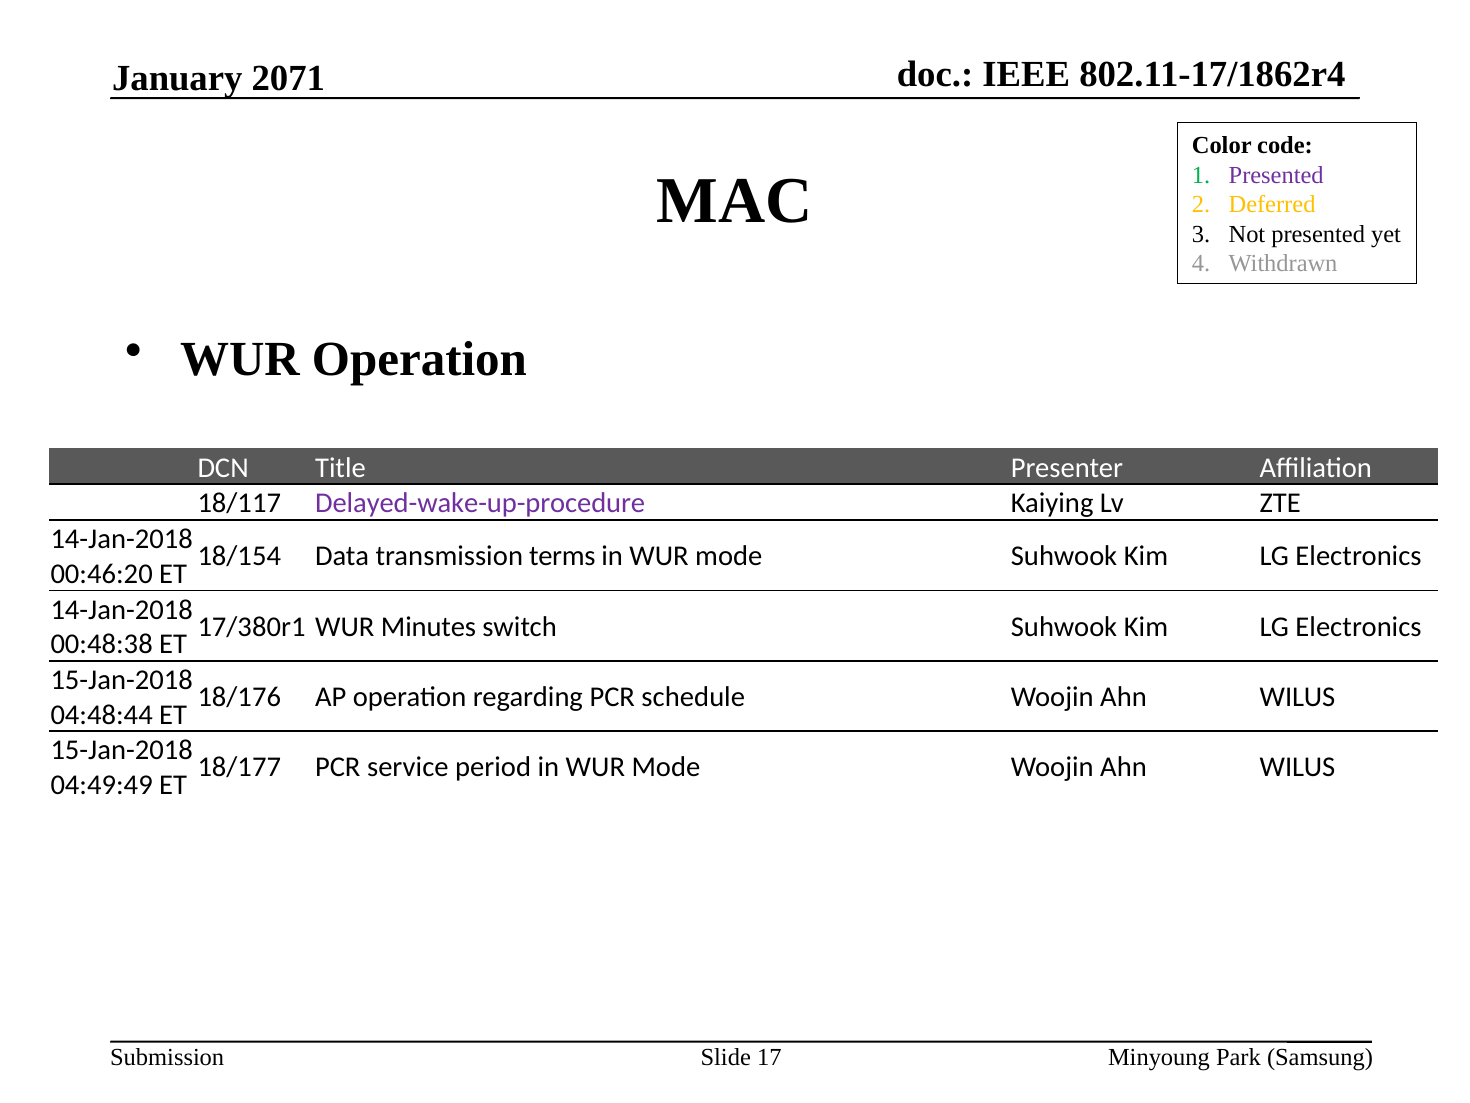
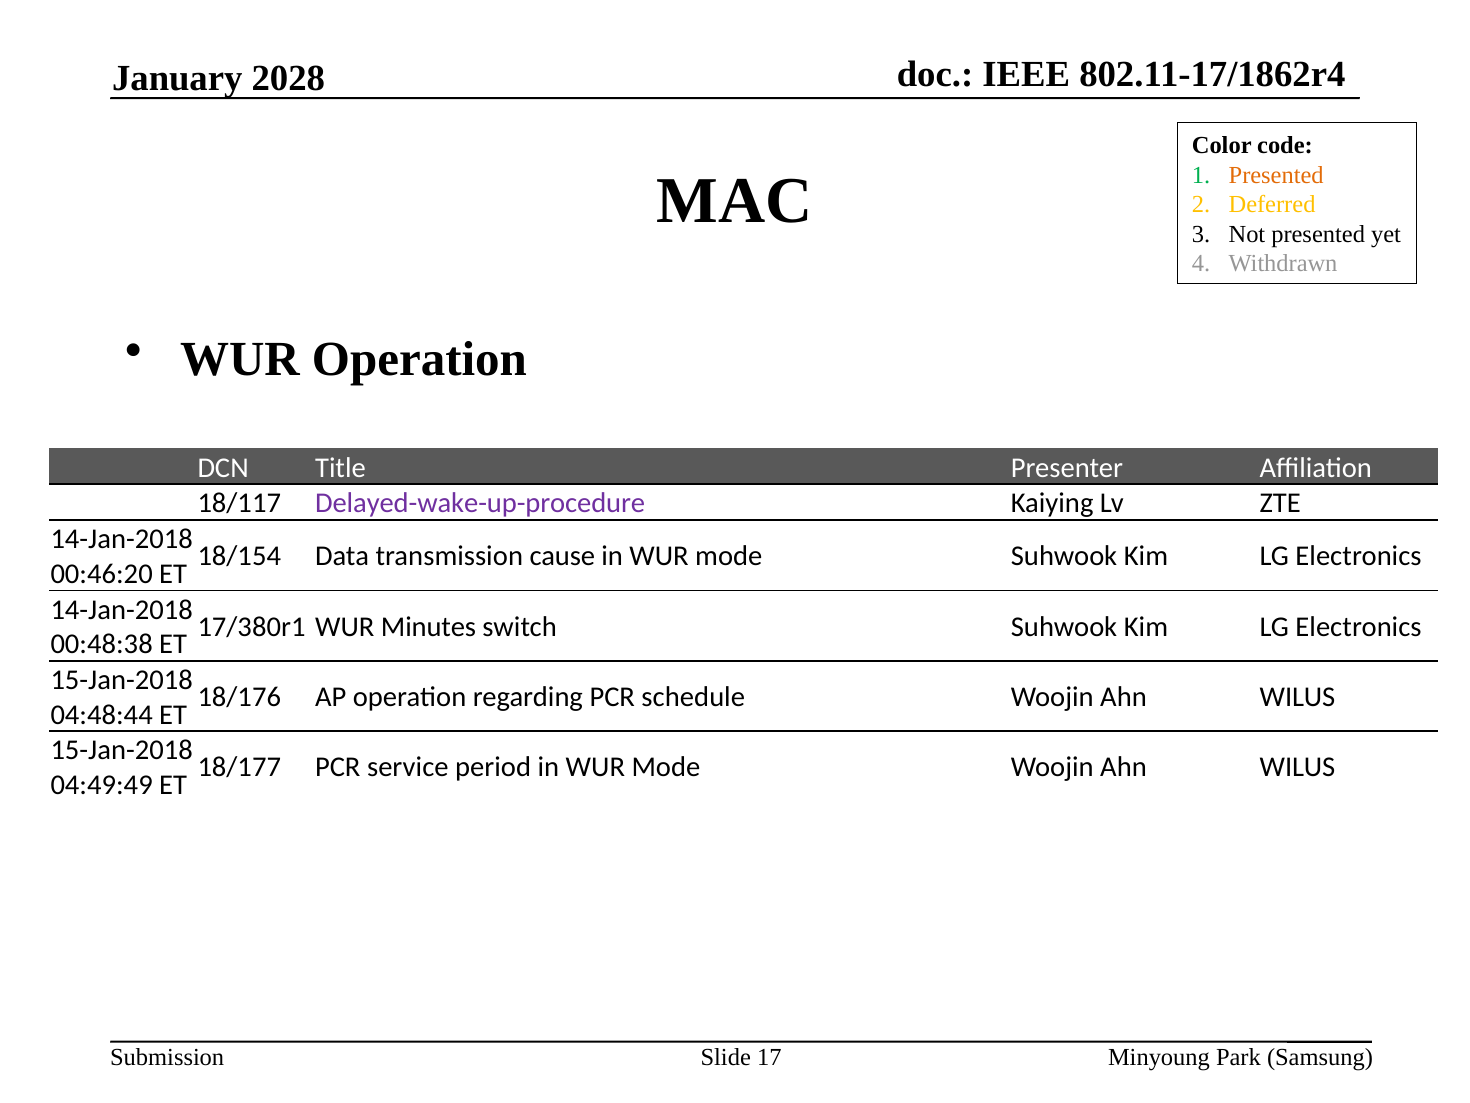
2071: 2071 -> 2028 (288, 78)
Presented colour: purple -> orange (1276, 175)
terms: terms -> cause (562, 556)
